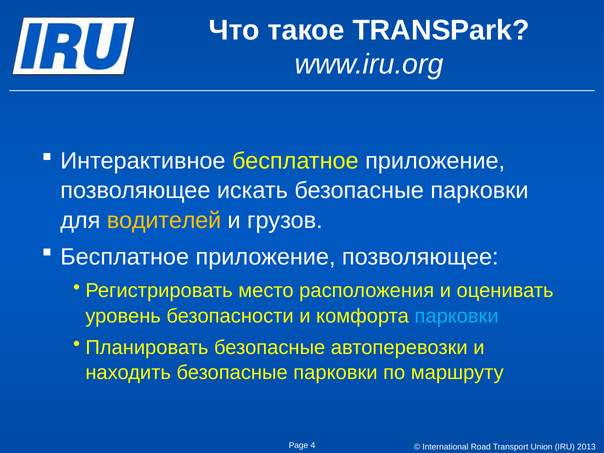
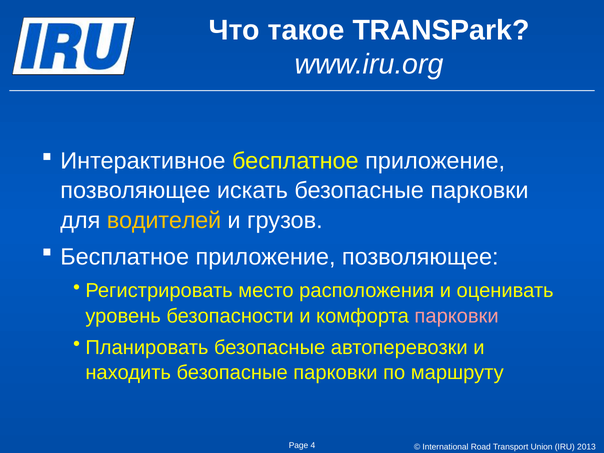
парковки colour: light blue -> pink (457, 316)
